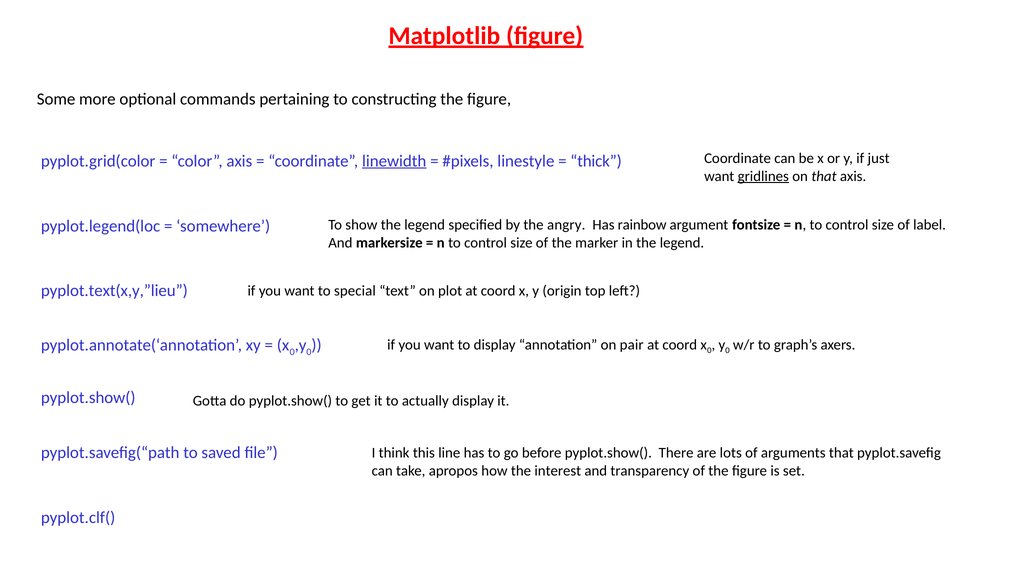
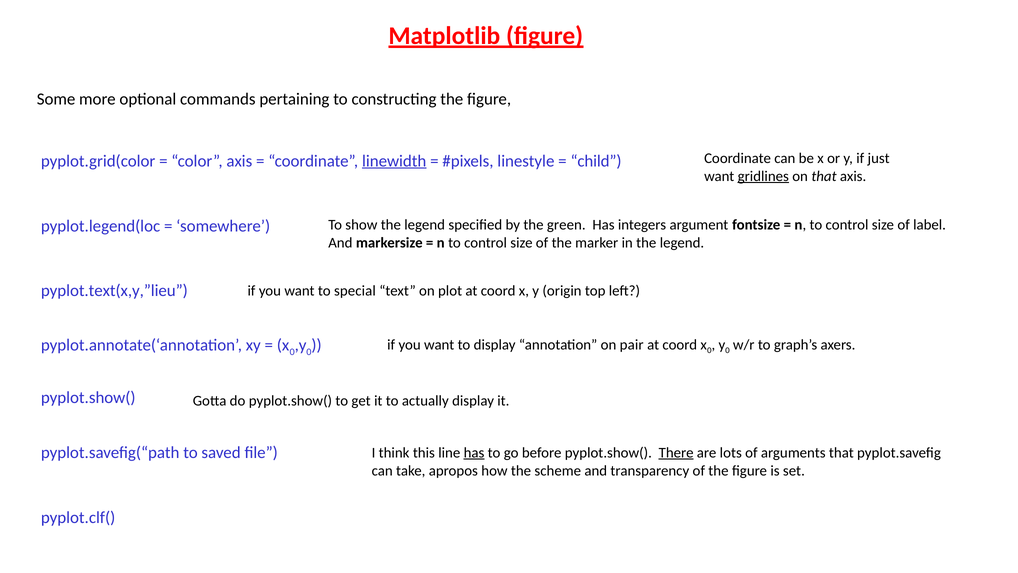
thick: thick -> child (596, 161)
angry: angry -> green (566, 225)
rainbow: rainbow -> integers (642, 225)
has underline: none -> present (474, 452)
There underline: none -> present (676, 452)
interest: interest -> scheme (558, 470)
